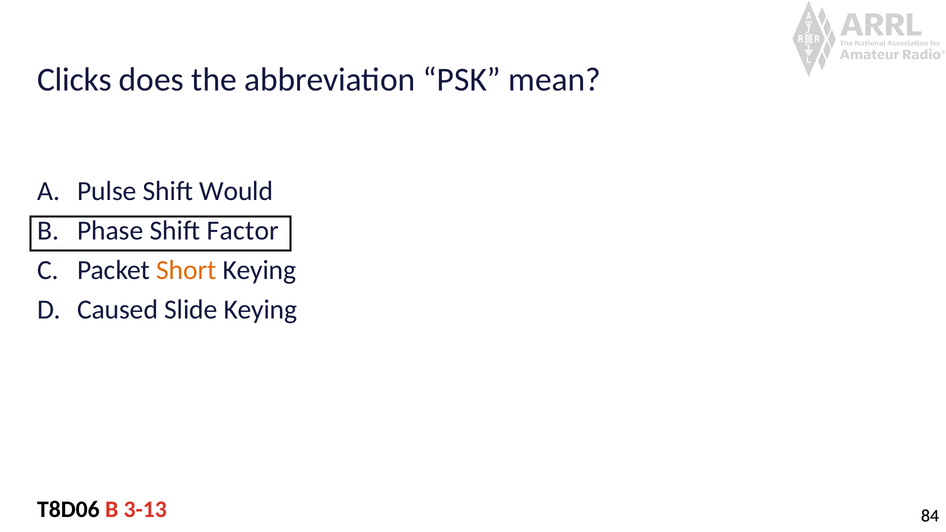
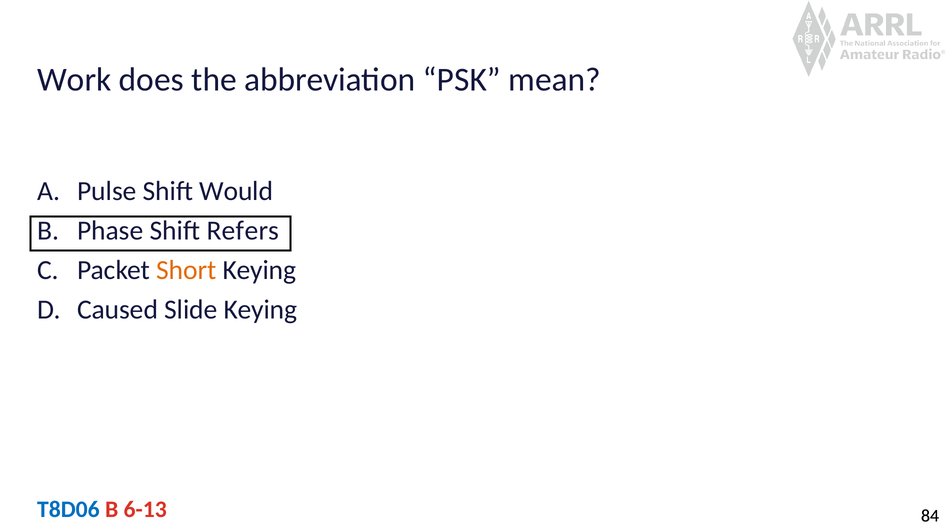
Clicks: Clicks -> Work (74, 80)
Factor: Factor -> Refers (243, 231)
T8D06 colour: black -> blue (68, 510)
3-13: 3-13 -> 6-13 (145, 510)
